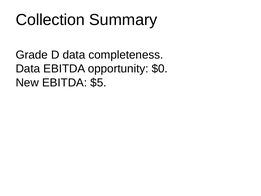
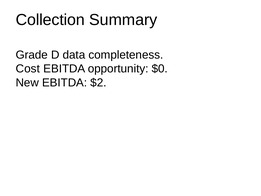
Data: Data -> Cost (28, 69)
$5: $5 -> $2 (98, 83)
